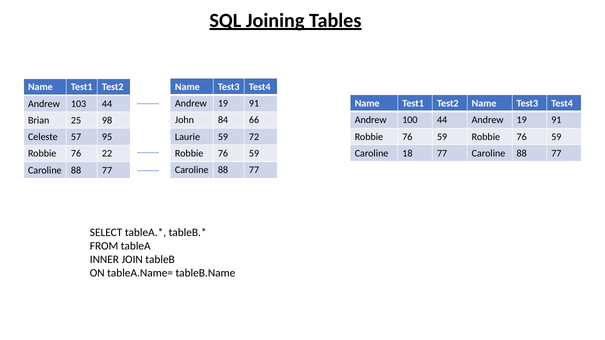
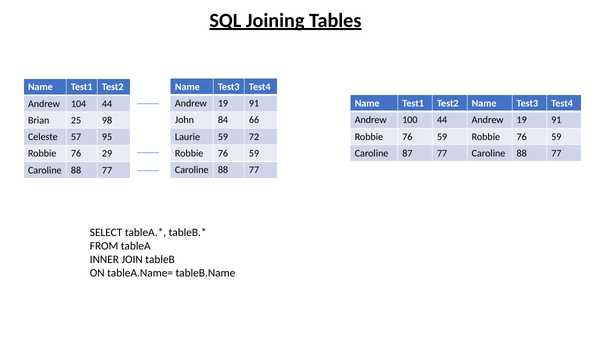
103: 103 -> 104 (79, 104)
18: 18 -> 87 (407, 154)
22: 22 -> 29 (107, 154)
